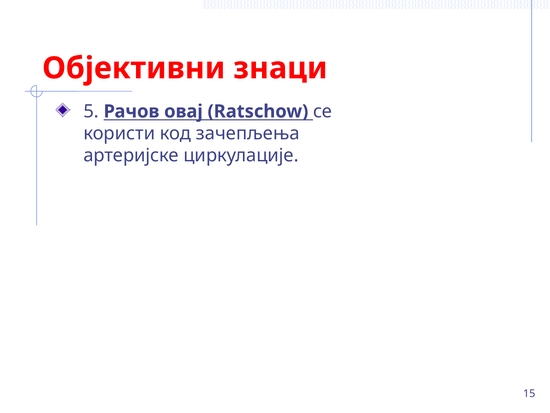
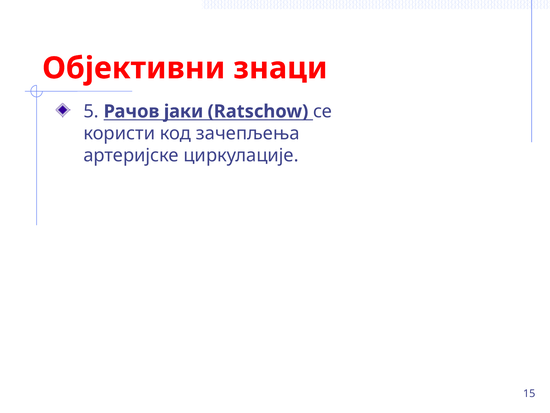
овај: овај -> јаки (184, 111)
